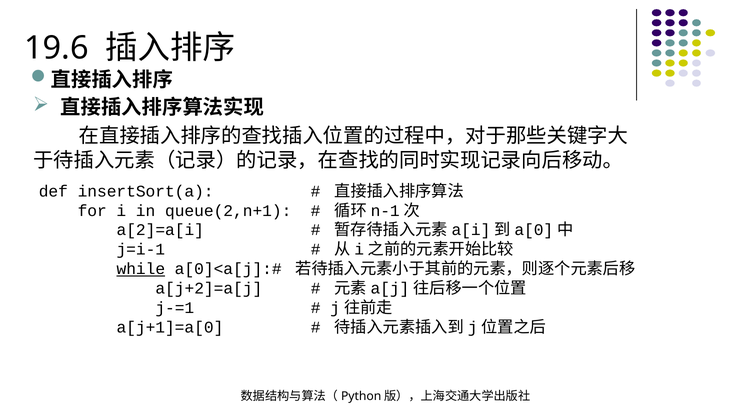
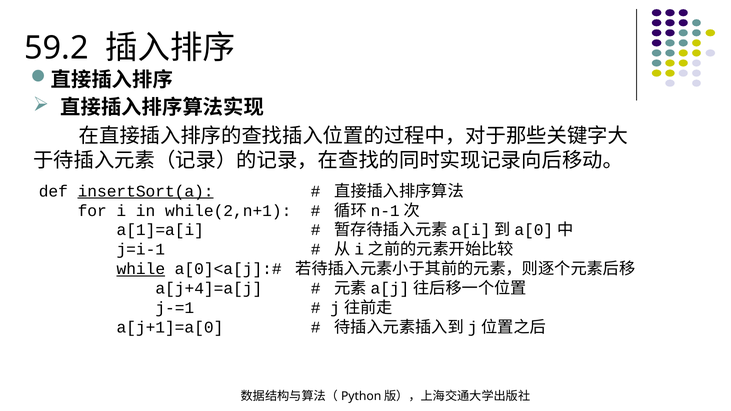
19.6: 19.6 -> 59.2 (57, 48)
insertSort(a underline: none -> present (146, 191)
queue(2,n+1: queue(2,n+1 -> while(2,n+1 (228, 211)
a[2]=a[i: a[2]=a[i -> a[1]=a[i (160, 230)
a[j+2]=a[j: a[j+2]=a[j -> a[j+4]=a[j (209, 289)
